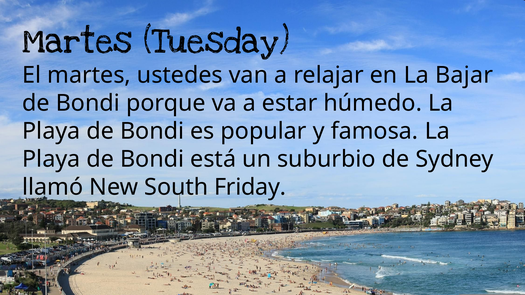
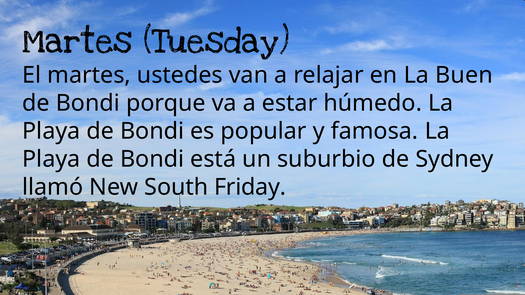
Bajar: Bajar -> Buen (464, 75)
